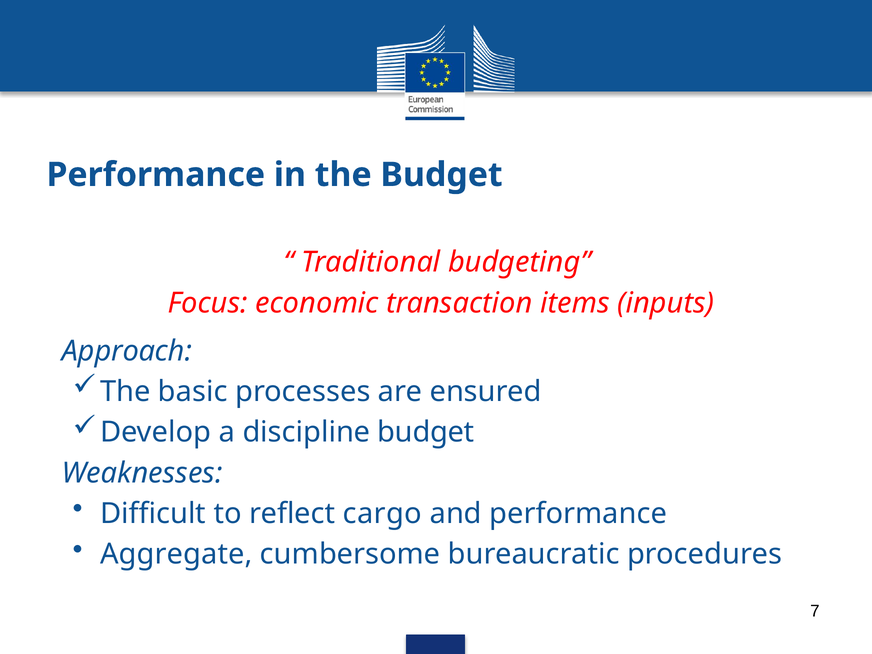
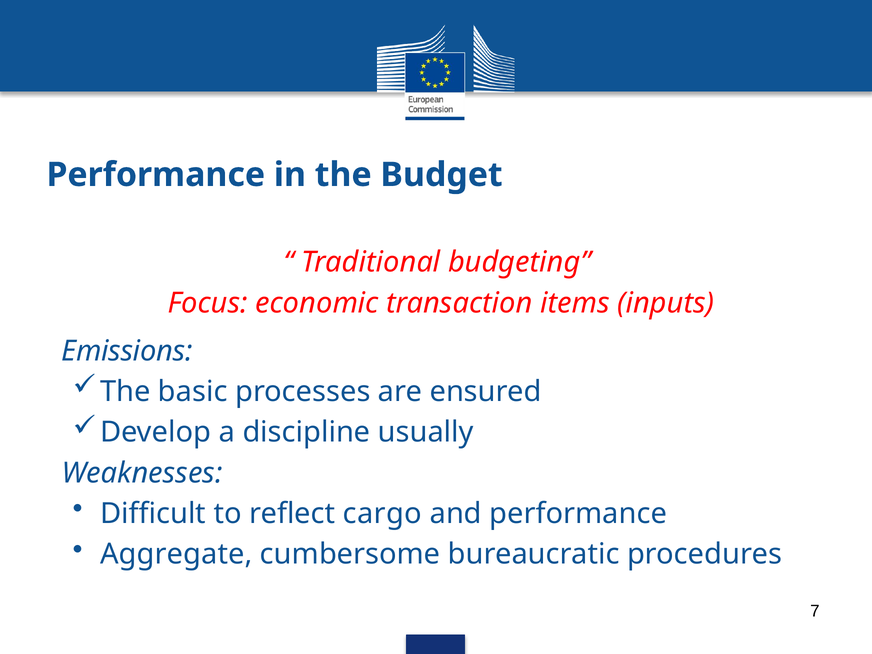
Approach: Approach -> Emissions (127, 351)
discipline budget: budget -> usually (426, 432)
